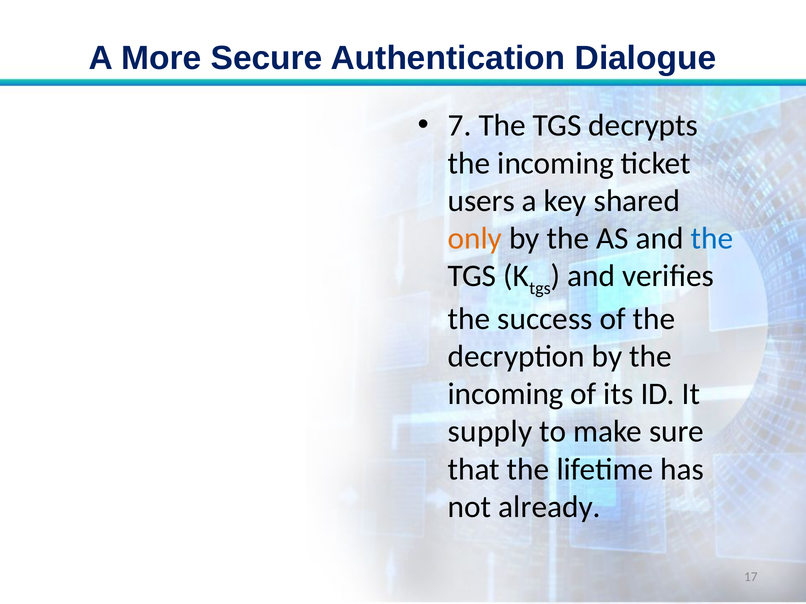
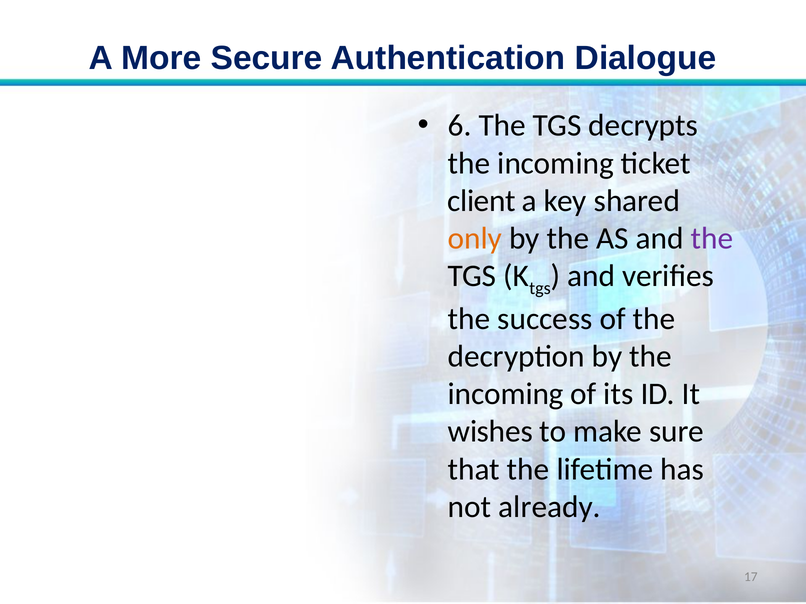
7: 7 -> 6 (460, 126)
users: users -> client (482, 201)
the colour: blue -> purple (712, 239)
supply: supply -> wishes (490, 432)
